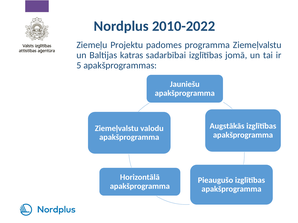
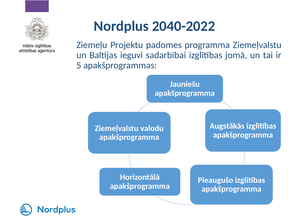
2010-2022: 2010-2022 -> 2040-2022 (184, 26)
katras: katras -> ieguvi (132, 55)
